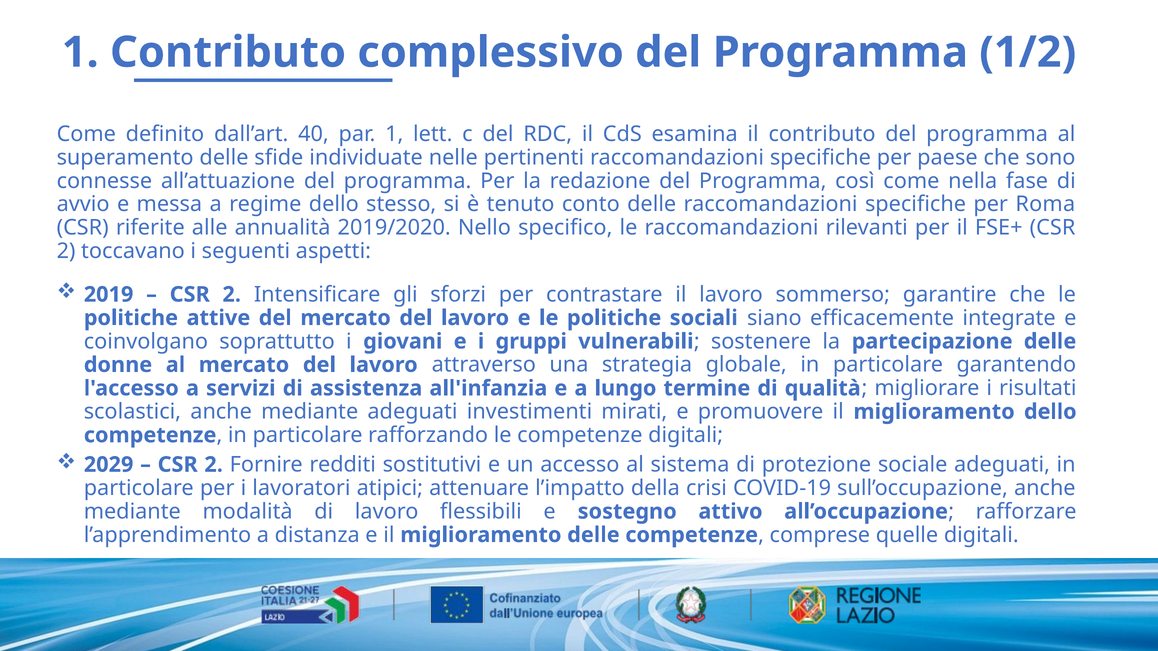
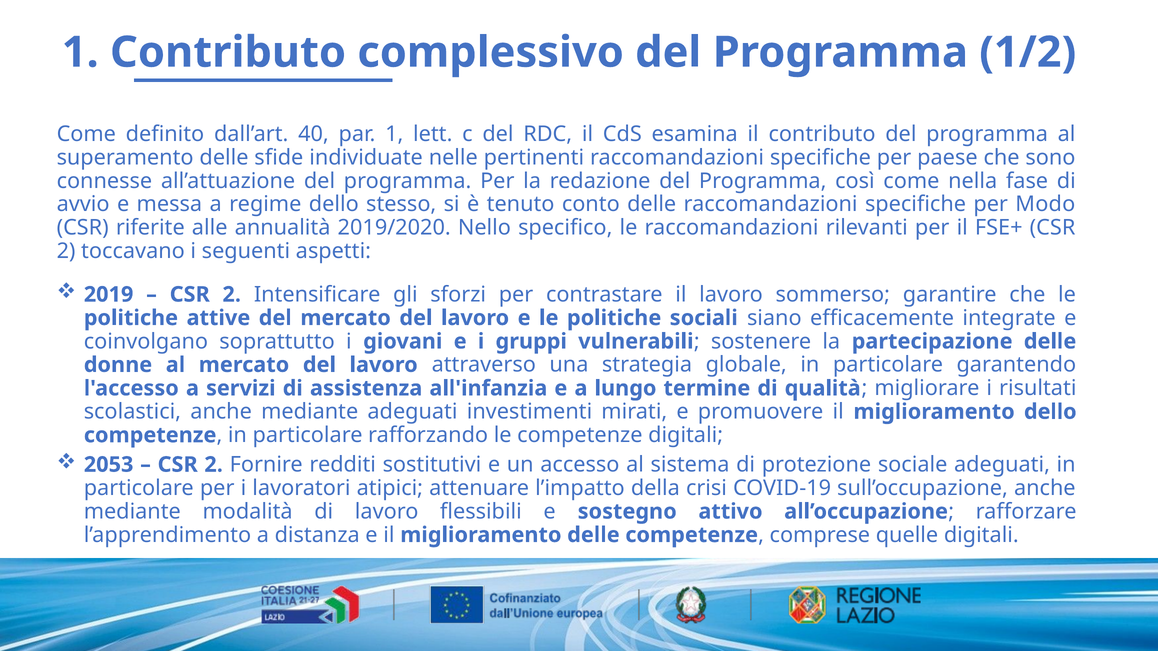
Roma: Roma -> Modo (1045, 204)
2029: 2029 -> 2053 (109, 465)
